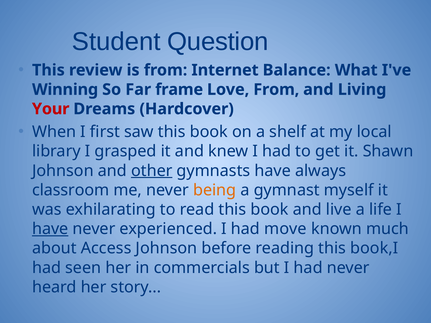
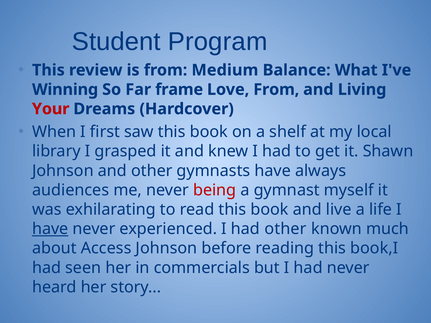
Question: Question -> Program (218, 42)
Internet: Internet -> Medium (225, 70)
other underline: present -> none (152, 171)
classroom: classroom -> audiences (71, 190)
being colour: orange -> red (215, 190)
had move: move -> other (285, 229)
